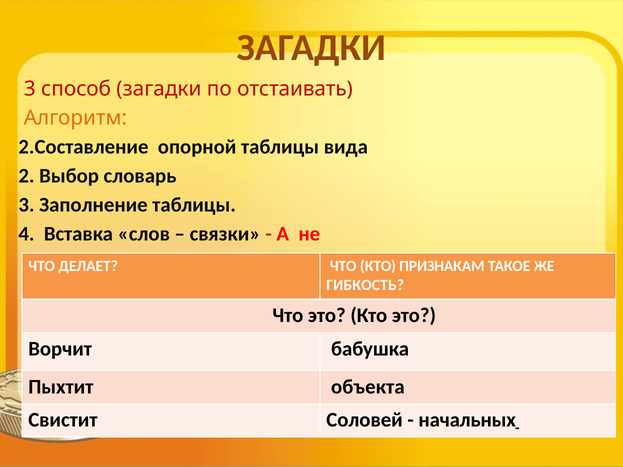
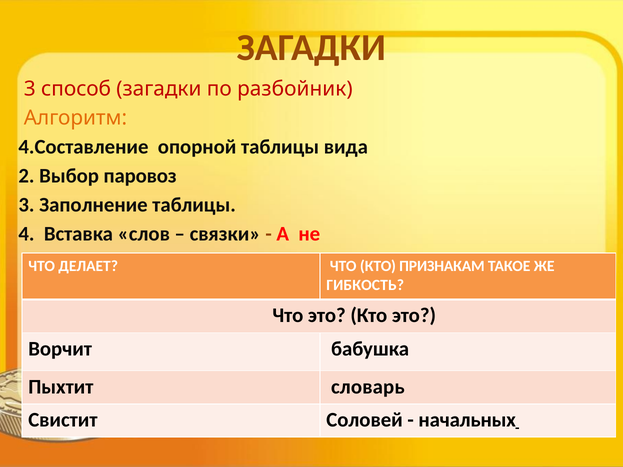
отстаивать: отстаивать -> разбойник (295, 89)
2.Составление: 2.Составление -> 4.Составление (83, 147)
словарь: словарь -> паровоз (140, 176)
объекта: объекта -> словарь (368, 387)
